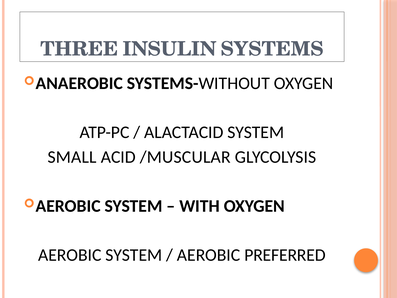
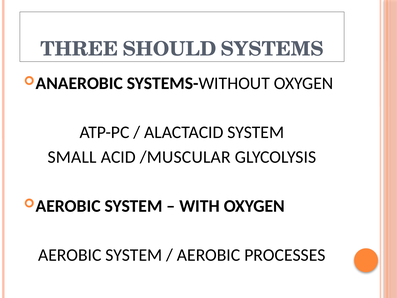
INSULIN: INSULIN -> SHOULD (169, 49)
PREFERRED: PREFERRED -> PROCESSES (285, 255)
